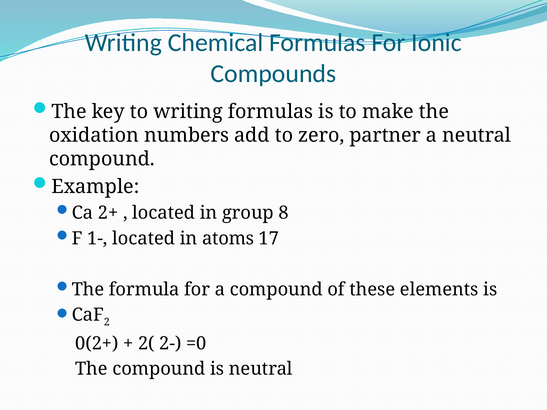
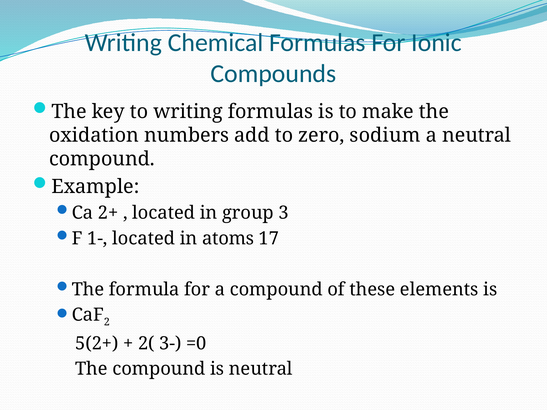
partner: partner -> sodium (385, 135)
8: 8 -> 3 (284, 213)
0(2+: 0(2+ -> 5(2+ (97, 344)
2-: 2- -> 3- (170, 344)
